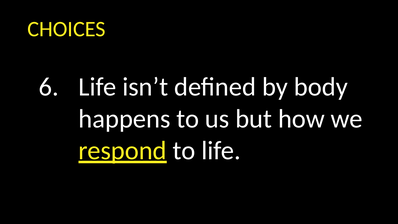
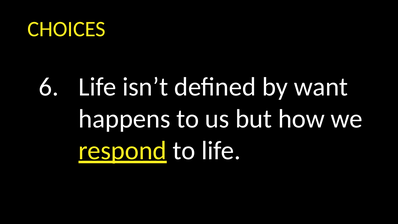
body: body -> want (321, 87)
